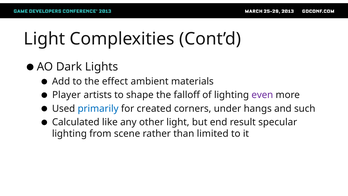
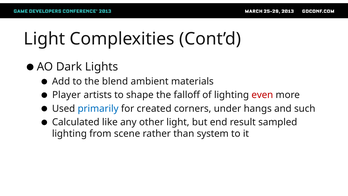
effect: effect -> blend (115, 81)
even colour: purple -> red (262, 95)
specular: specular -> sampled (278, 122)
limited: limited -> system (213, 134)
